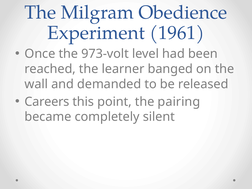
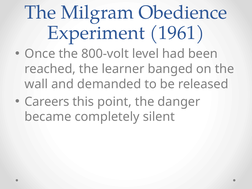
973-volt: 973-volt -> 800-volt (105, 54)
pairing: pairing -> danger (179, 102)
